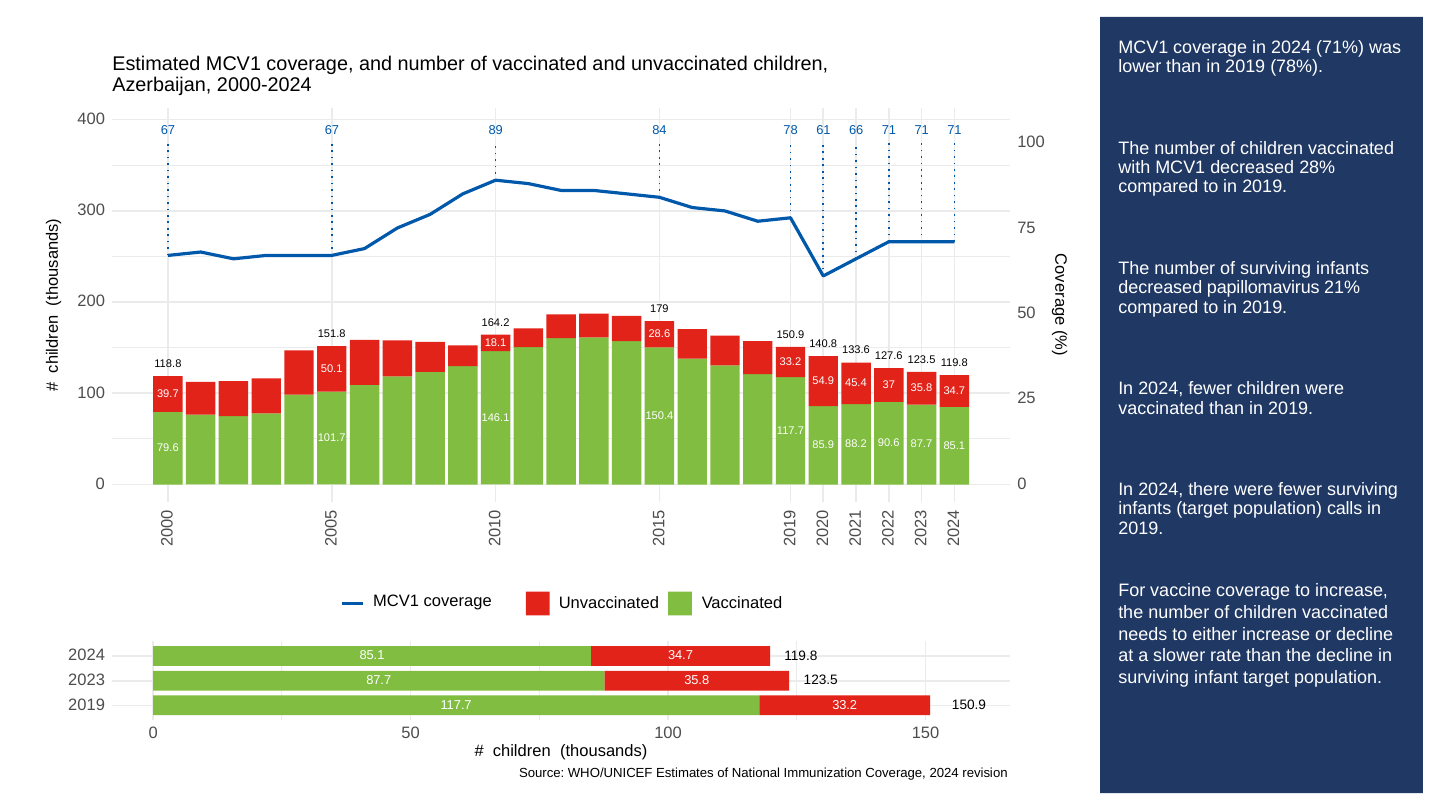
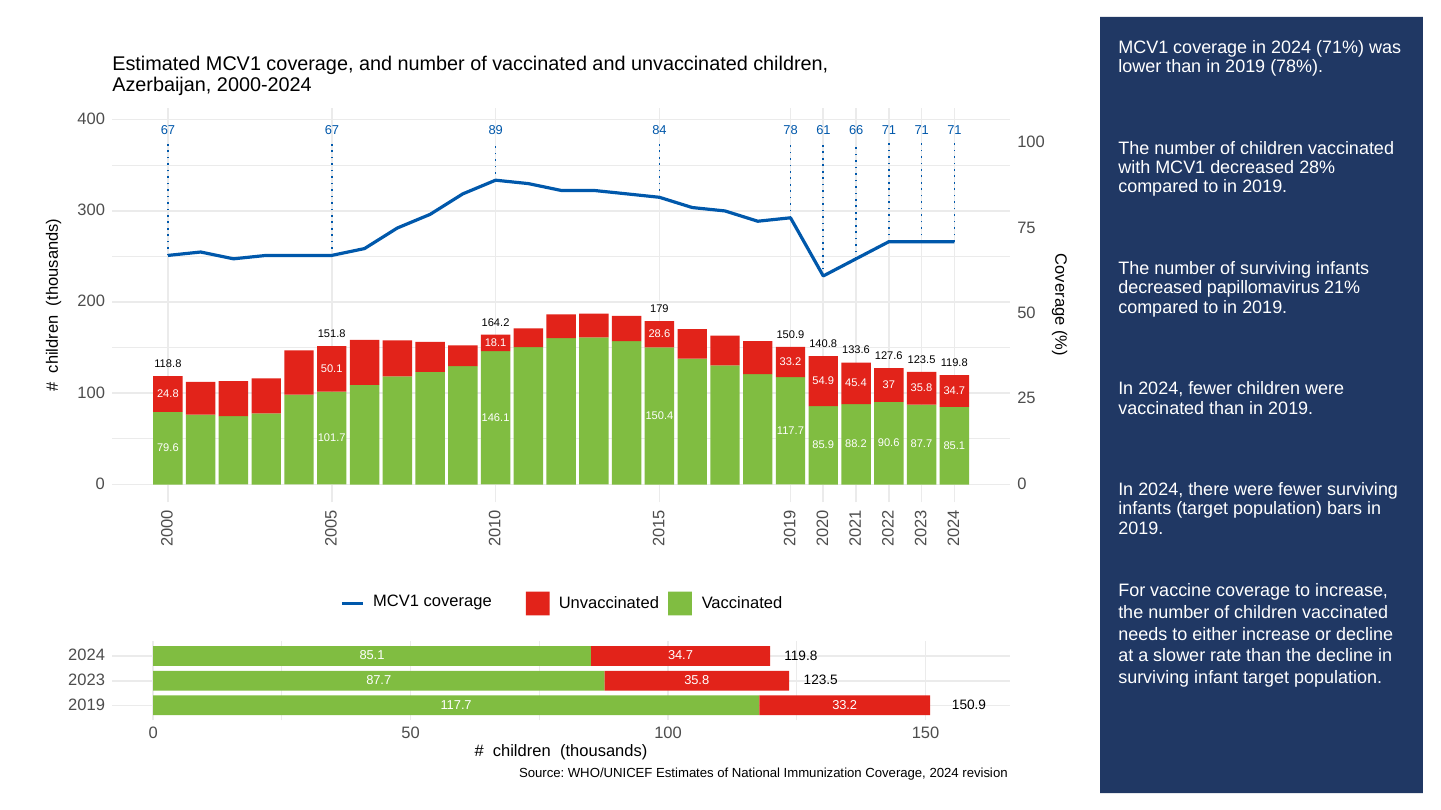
39.7: 39.7 -> 24.8 (168, 394)
calls: calls -> bars (1345, 509)
